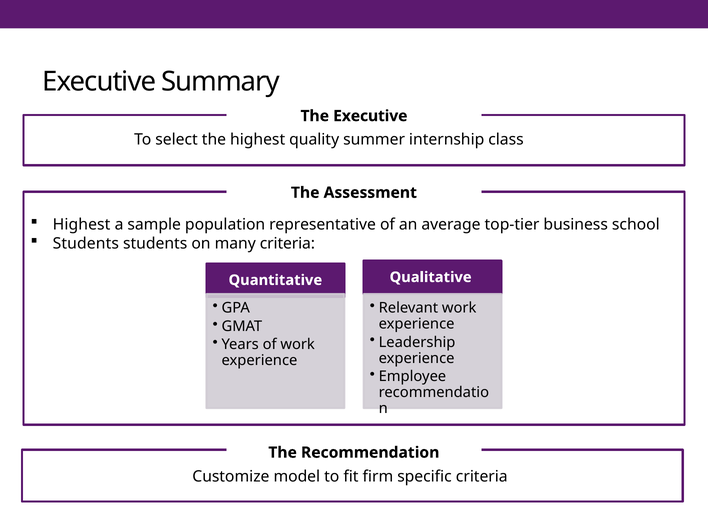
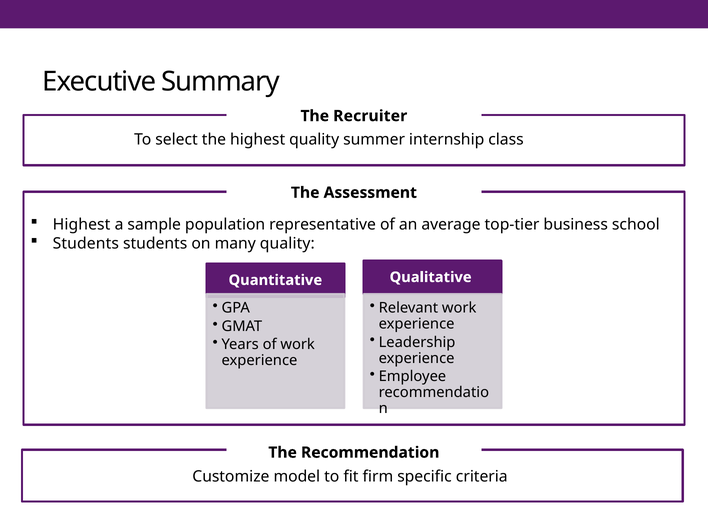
The Executive: Executive -> Recruiter (370, 116)
many criteria: criteria -> quality (287, 243)
